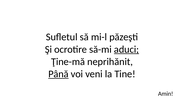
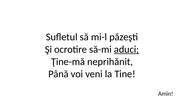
Până underline: present -> none (58, 74)
